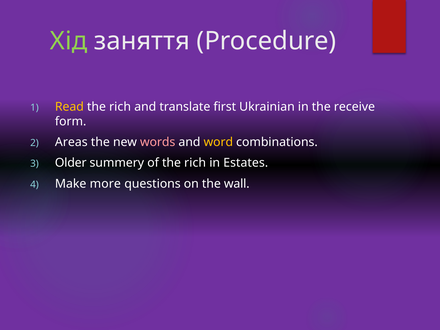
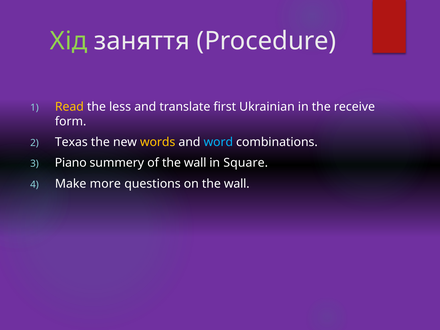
rich: rich -> less (120, 107)
Areas: Areas -> Texas (71, 142)
words colour: pink -> yellow (158, 142)
word colour: yellow -> light blue (218, 142)
Older: Older -> Piano (71, 163)
of the rich: rich -> wall (195, 163)
Estates: Estates -> Square (246, 163)
